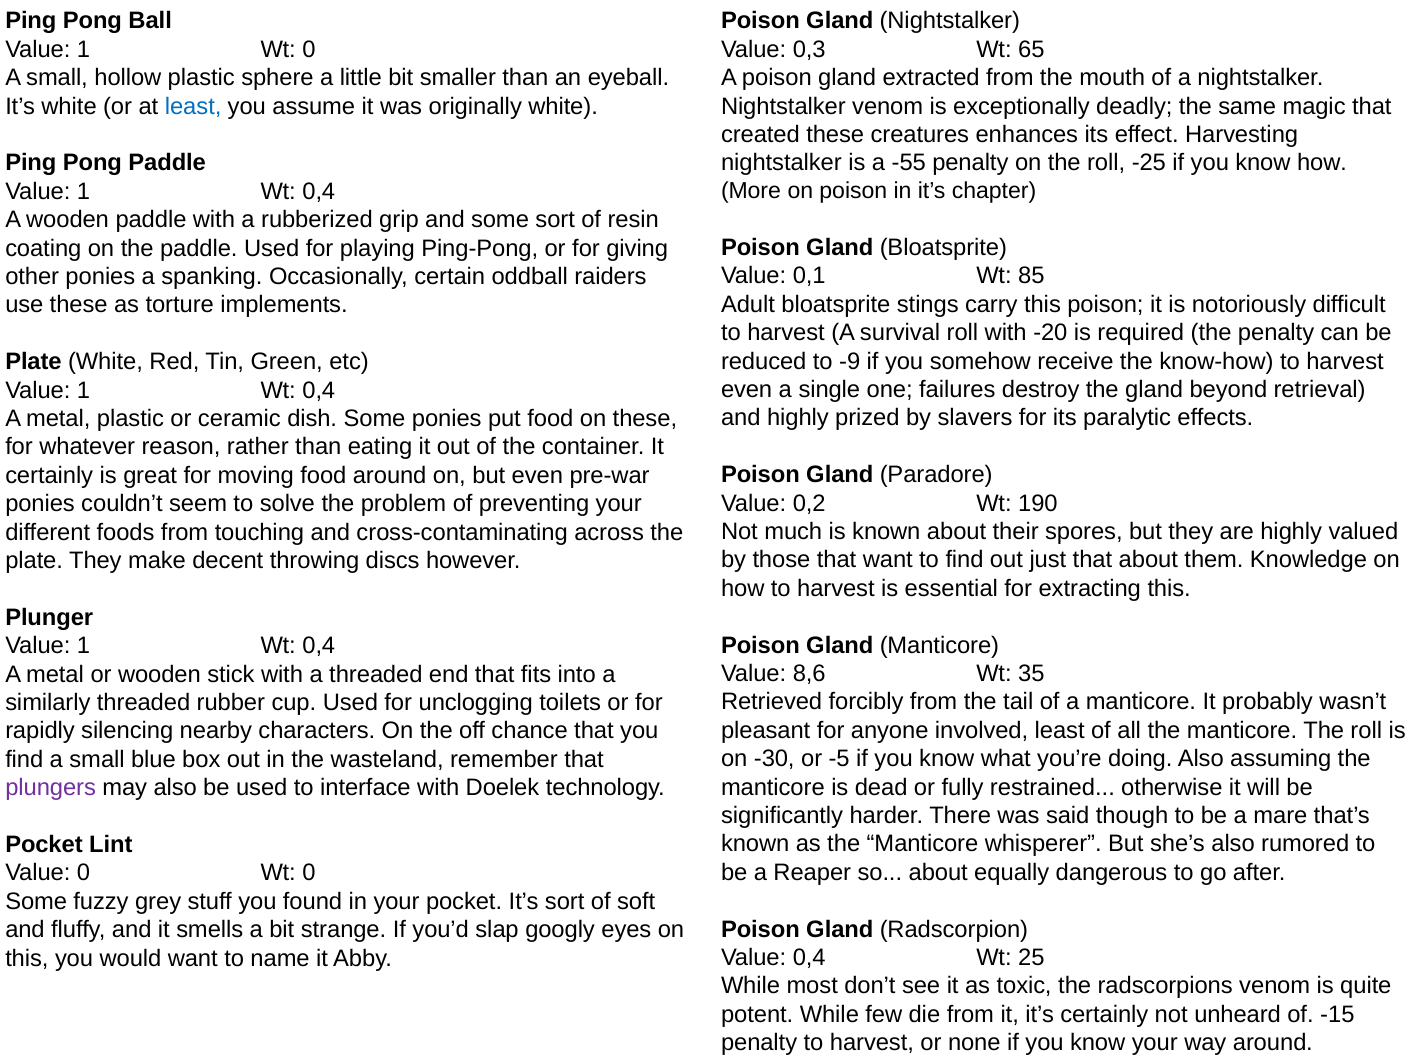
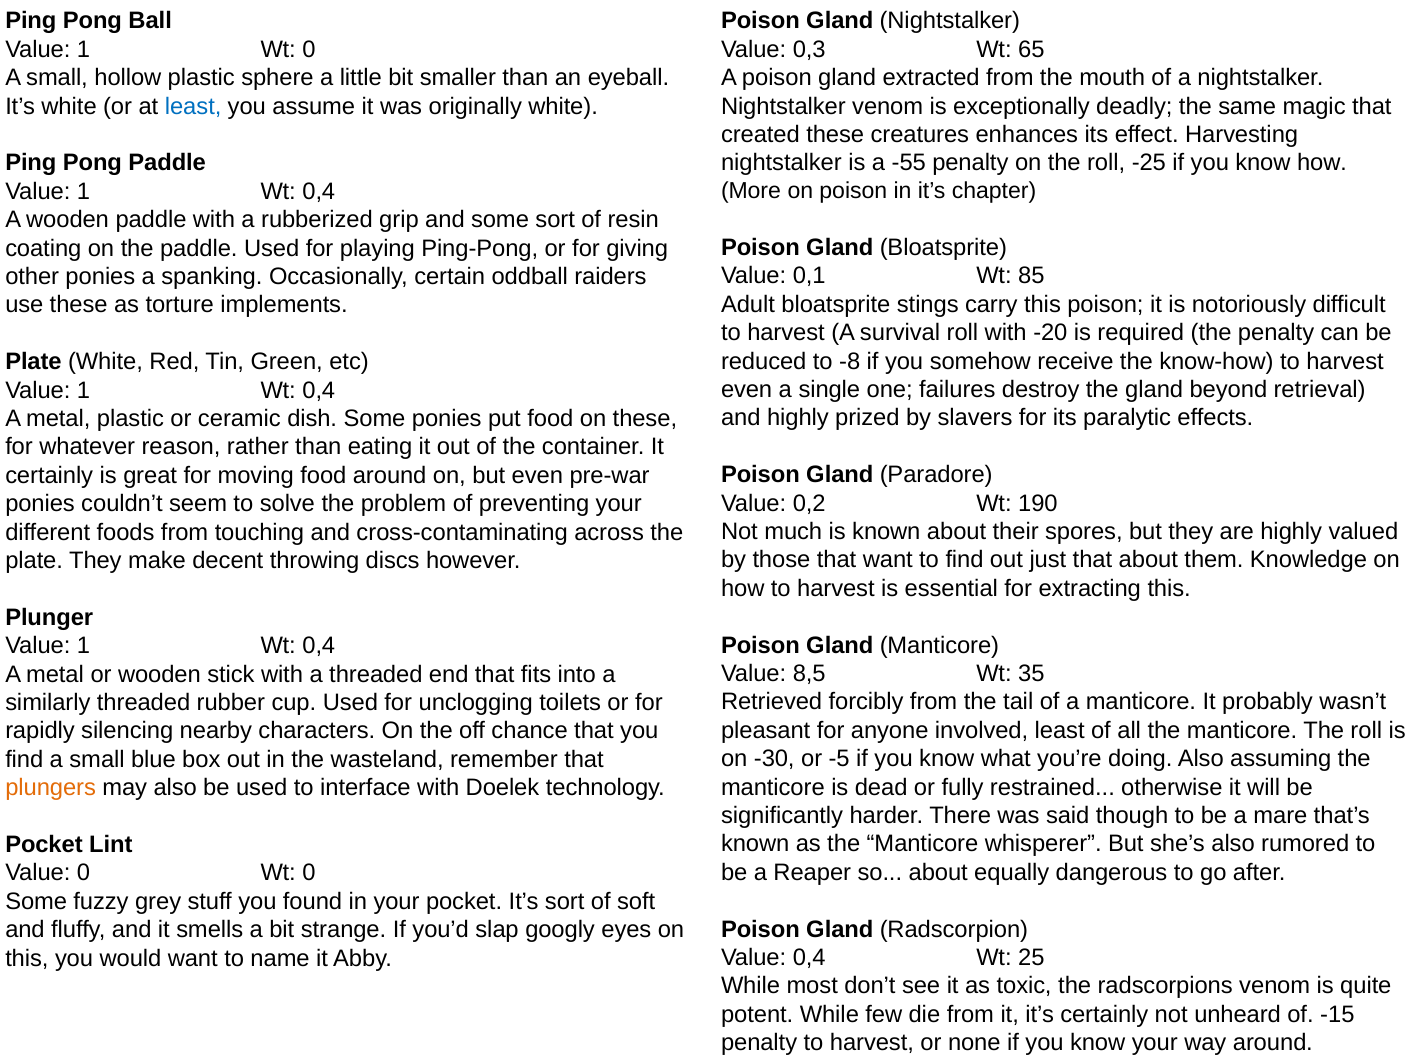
-9: -9 -> -8 (850, 361)
8,6: 8,6 -> 8,5 (809, 673)
plungers colour: purple -> orange (51, 788)
